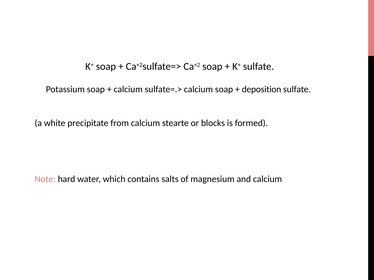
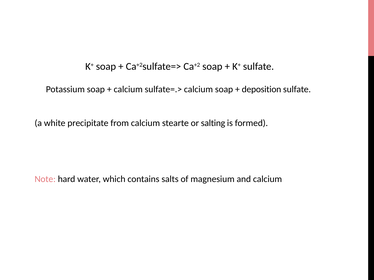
blocks: blocks -> salting (213, 123)
